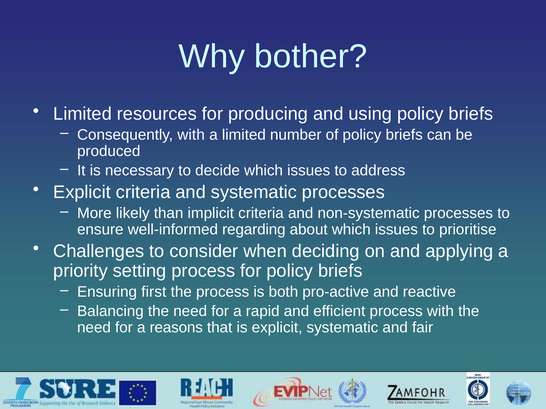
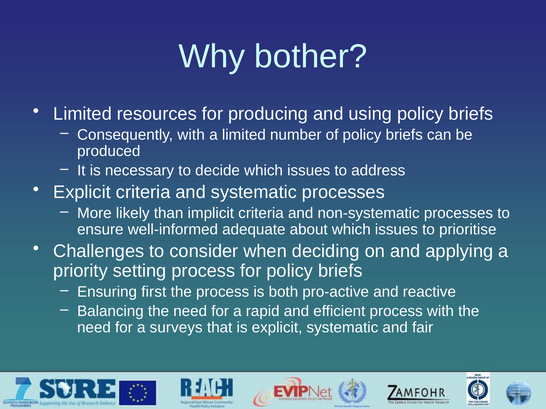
regarding: regarding -> adequate (254, 230)
reasons: reasons -> surveys (176, 328)
